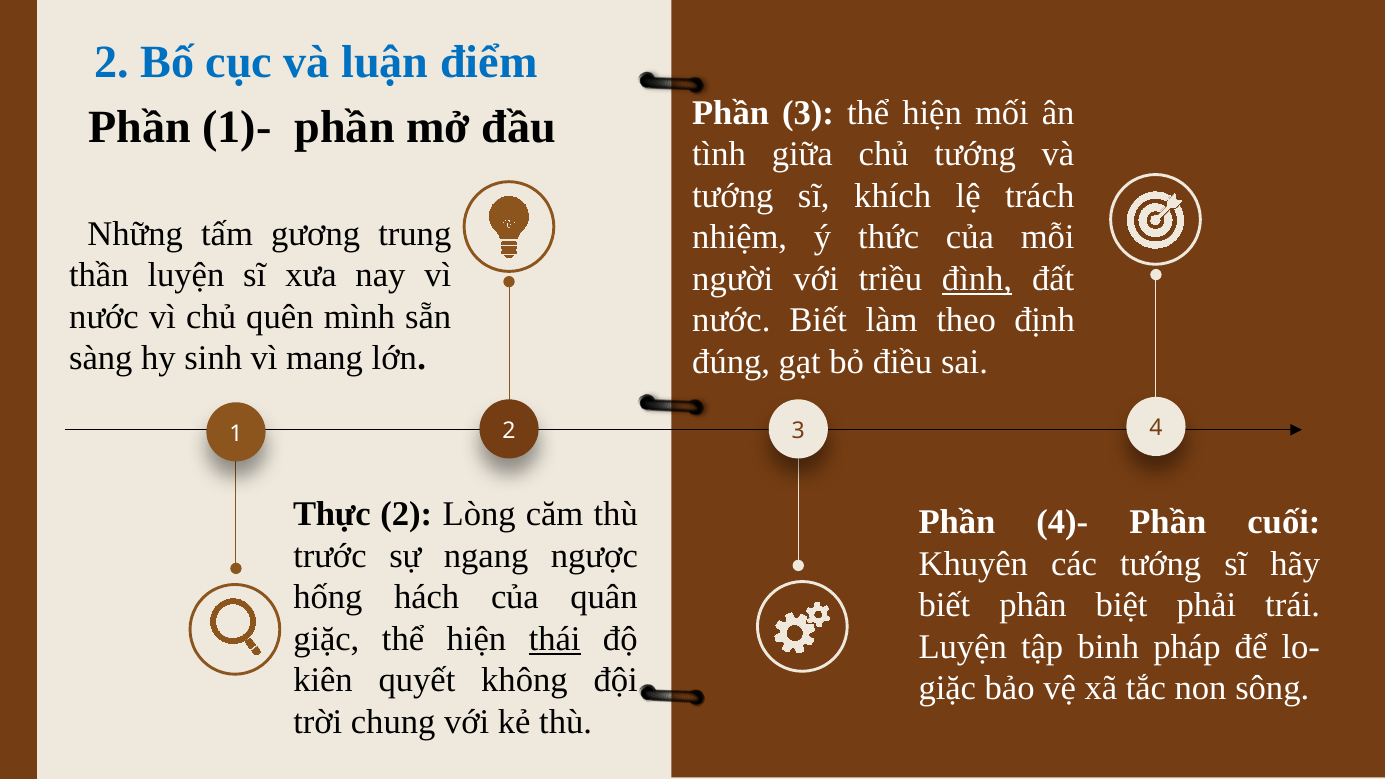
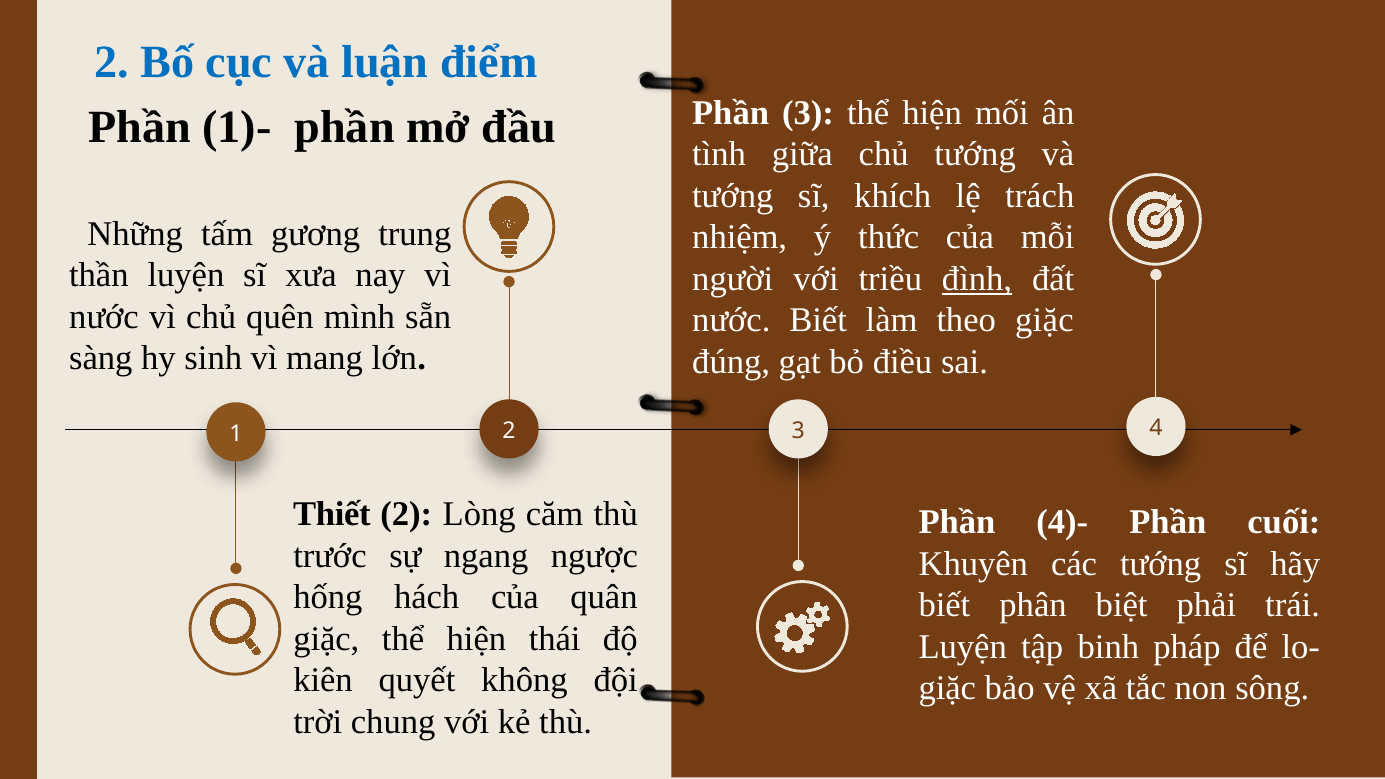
theo định: định -> giặc (1044, 321)
Thực: Thực -> Thiết (332, 514)
thái underline: present -> none (555, 639)
